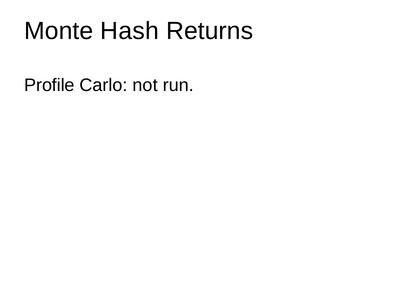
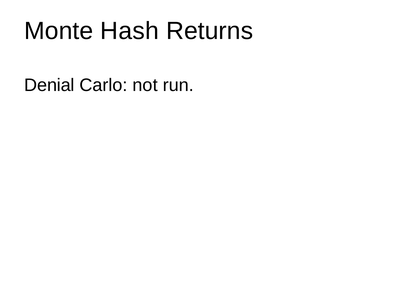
Profile: Profile -> Denial (49, 85)
